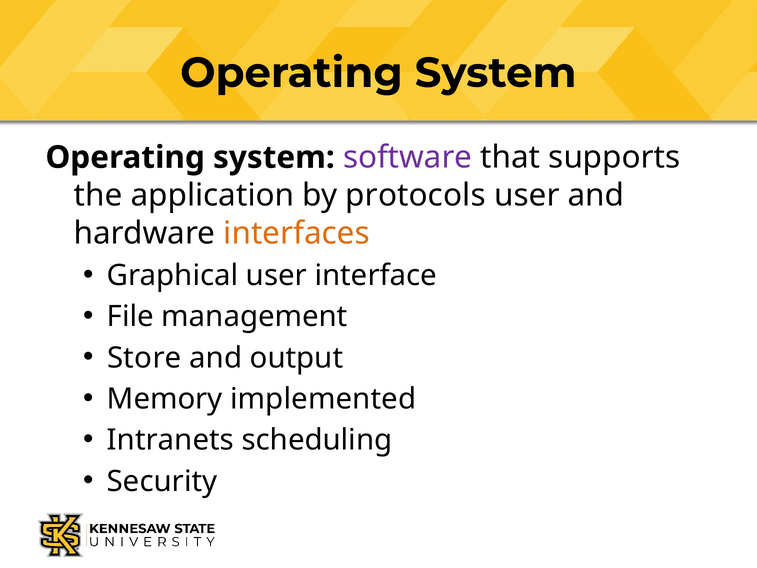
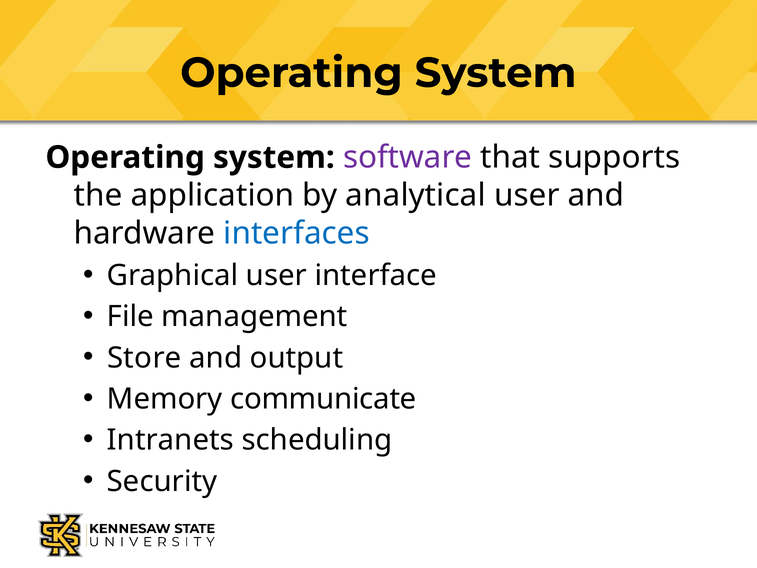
protocols: protocols -> analytical (416, 195)
interfaces colour: orange -> blue (297, 233)
implemented: implemented -> communicate (323, 399)
